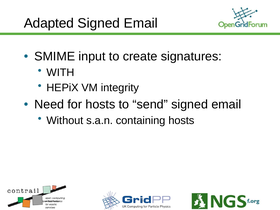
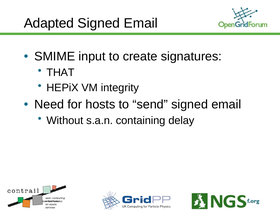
WITH: WITH -> THAT (61, 72)
containing hosts: hosts -> delay (181, 120)
